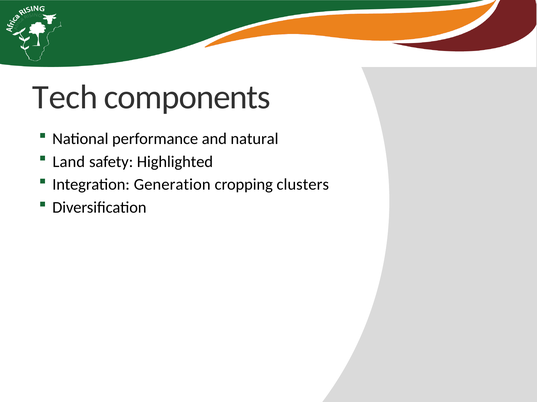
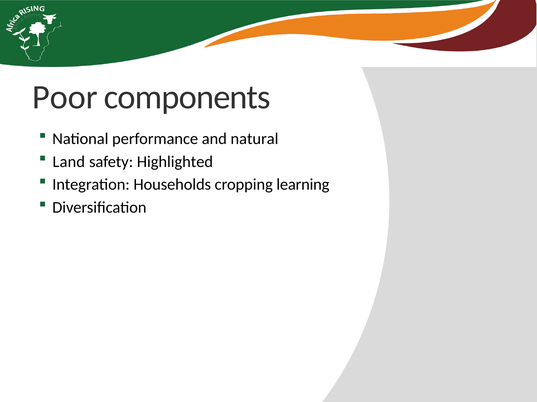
Tech: Tech -> Poor (65, 97)
Generation: Generation -> Households (172, 185)
clusters: clusters -> learning (303, 185)
